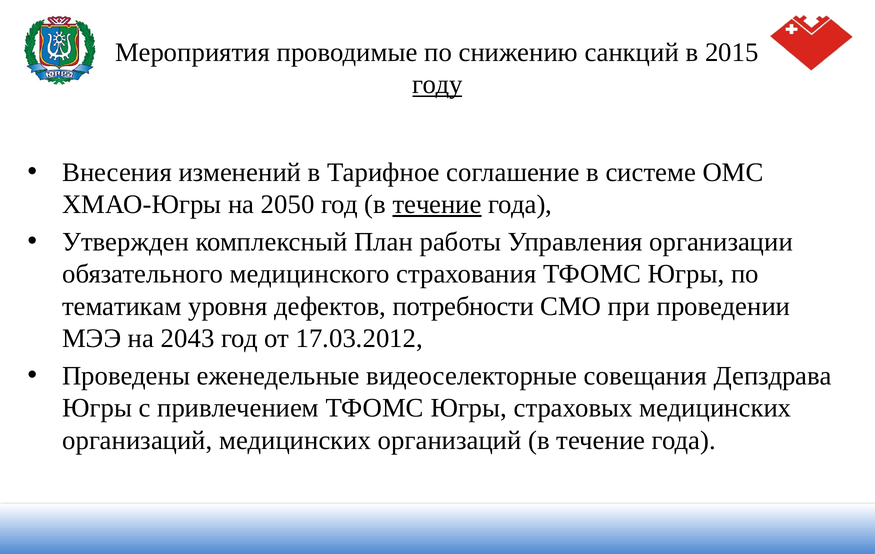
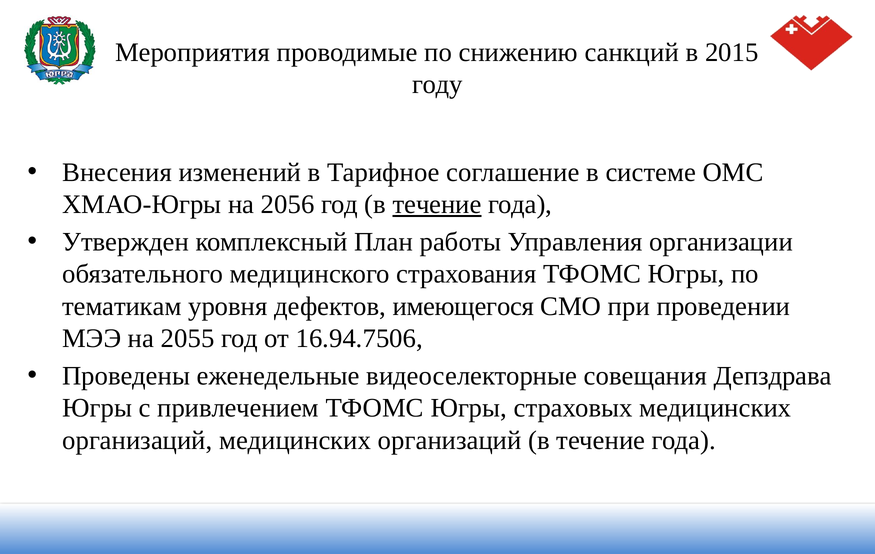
году underline: present -> none (437, 85)
2050: 2050 -> 2056 (288, 205)
потребности: потребности -> имеющегося (463, 306)
2043: 2043 -> 2055 (188, 339)
17.03.2012: 17.03.2012 -> 16.94.7506 (359, 339)
